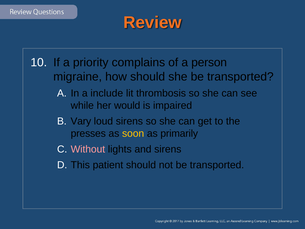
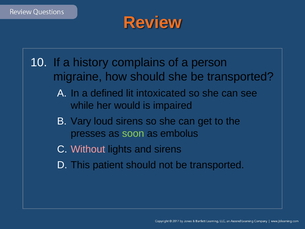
priority: priority -> history (91, 62)
include: include -> defined (107, 93)
thrombosis: thrombosis -> intoxicated (161, 93)
soon colour: yellow -> light green (133, 133)
primarily: primarily -> embolus (179, 133)
